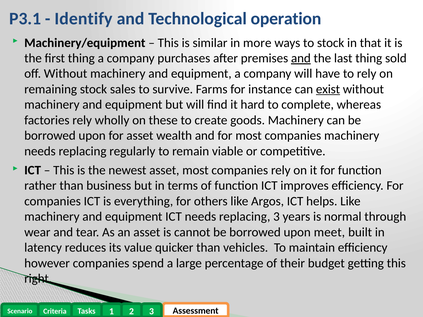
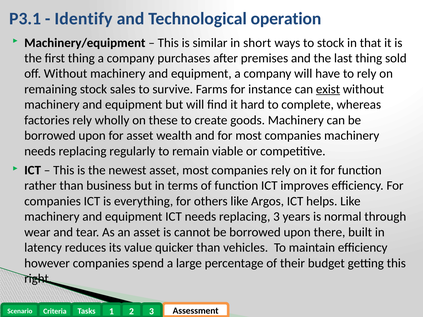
more: more -> short (257, 43)
and underline: present -> none (301, 58)
meet: meet -> there (329, 232)
